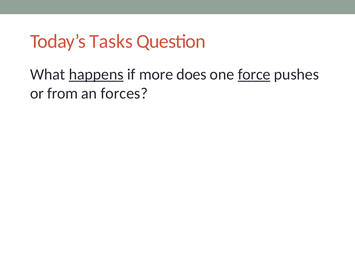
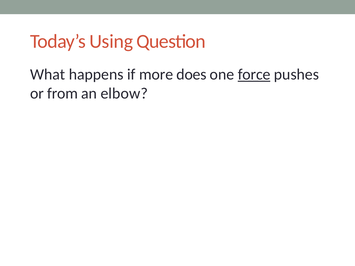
Tasks: Tasks -> Using (111, 41)
happens underline: present -> none (96, 74)
forces: forces -> elbow (124, 93)
